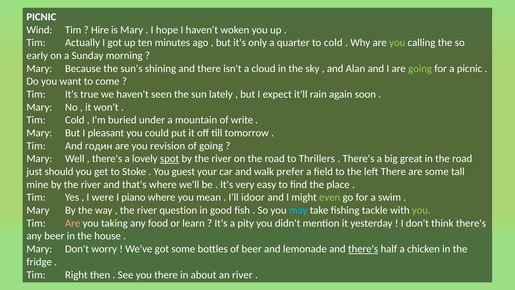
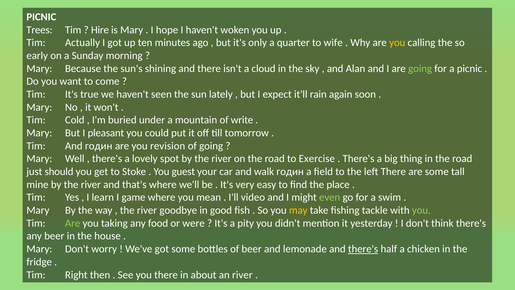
Wind: Wind -> Trees (39, 30)
to cold: cold -> wife (333, 43)
you colour: light green -> yellow (397, 43)
spot underline: present -> none (170, 159)
Thrillers: Thrillers -> Exercise (317, 159)
great: great -> thing (411, 159)
walk prefer: prefer -> годин (290, 171)
were: were -> learn (103, 197)
piano: piano -> game (133, 197)
idoor: idoor -> video (253, 197)
question: question -> goodbye (178, 210)
may colour: light blue -> yellow (298, 210)
Are colour: pink -> light green (73, 223)
learn: learn -> were (194, 223)
